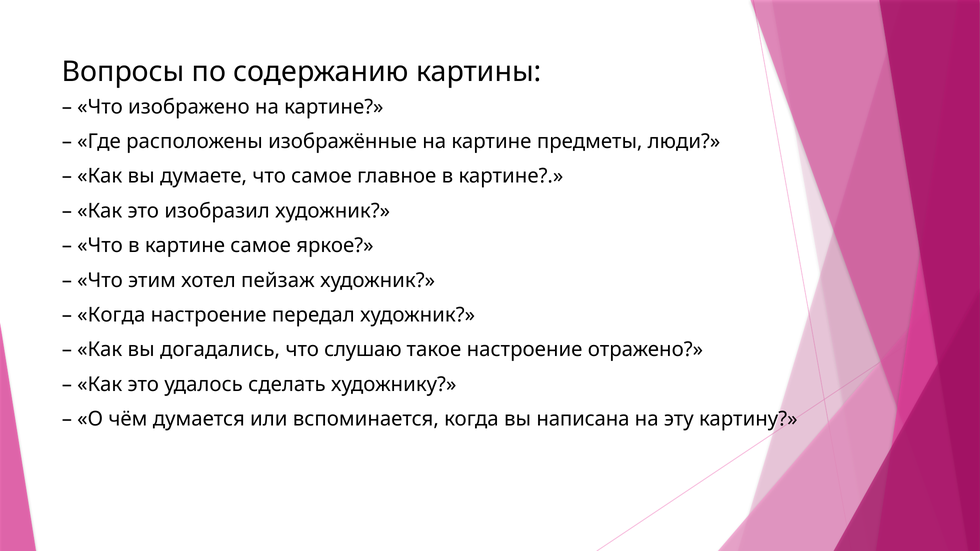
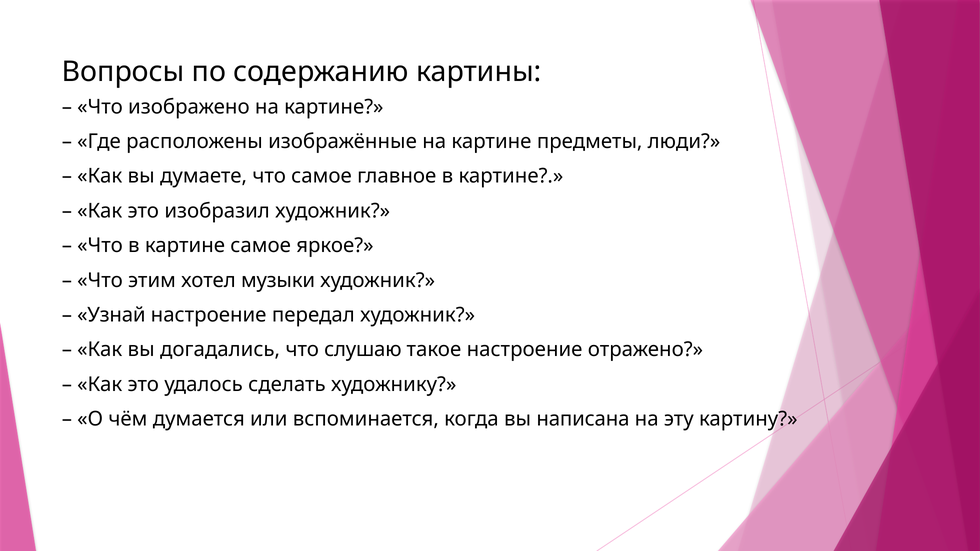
пейзаж: пейзаж -> музыки (278, 280)
Когда: Когда -> Узнай (111, 315)
